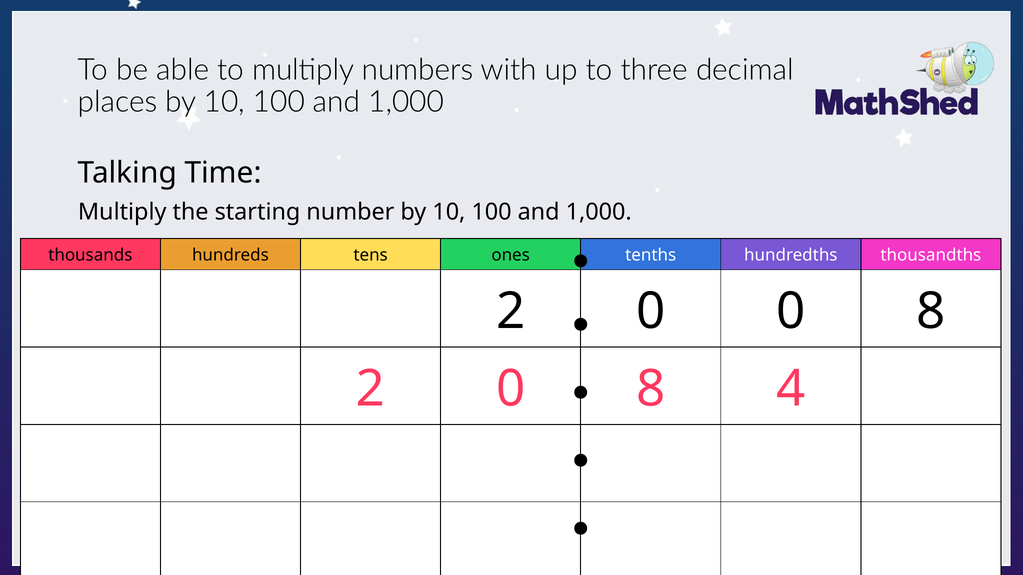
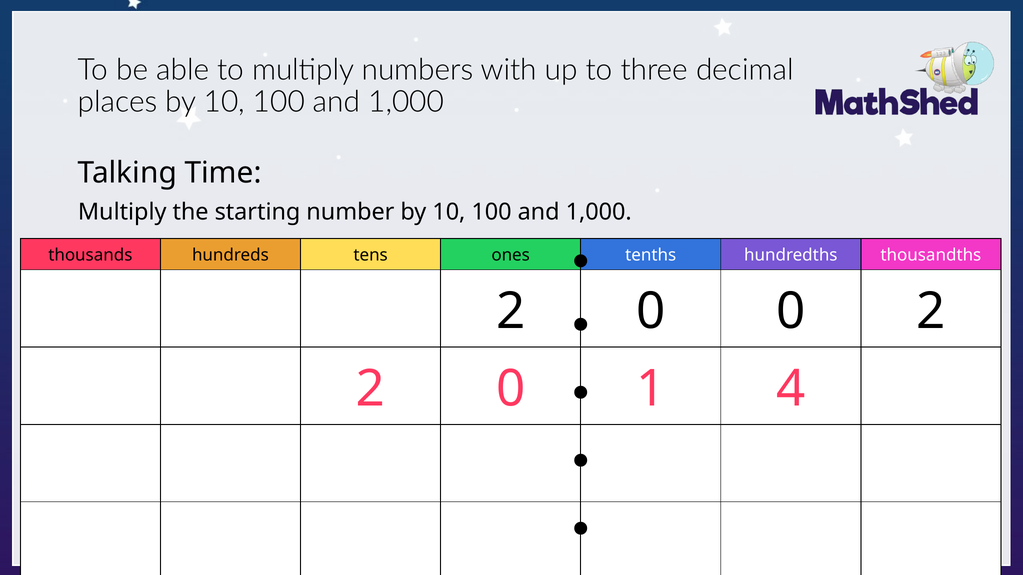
0 0 8: 8 -> 2 (931, 312)
2 0 8: 8 -> 1 (651, 389)
